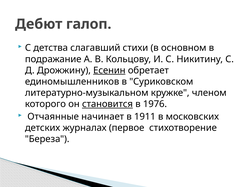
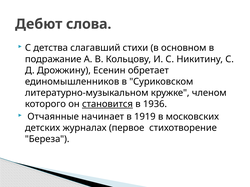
галоп: галоп -> слова (89, 24)
Есенин underline: present -> none (109, 71)
1976: 1976 -> 1936 (155, 104)
1911: 1911 -> 1919 (145, 117)
